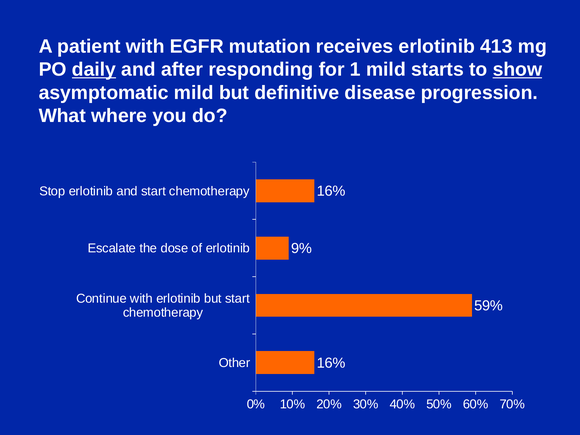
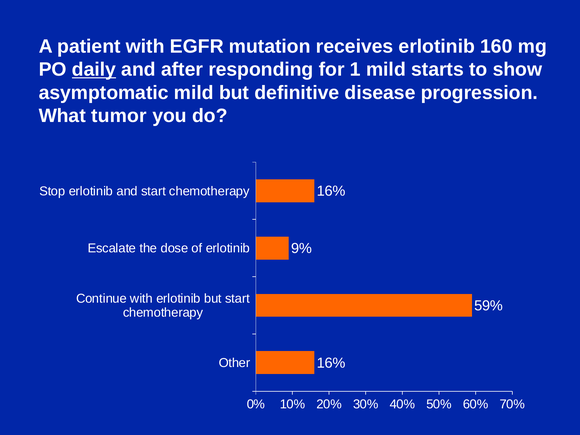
413: 413 -> 160 (496, 46)
show underline: present -> none (517, 70)
where: where -> tumor (119, 116)
